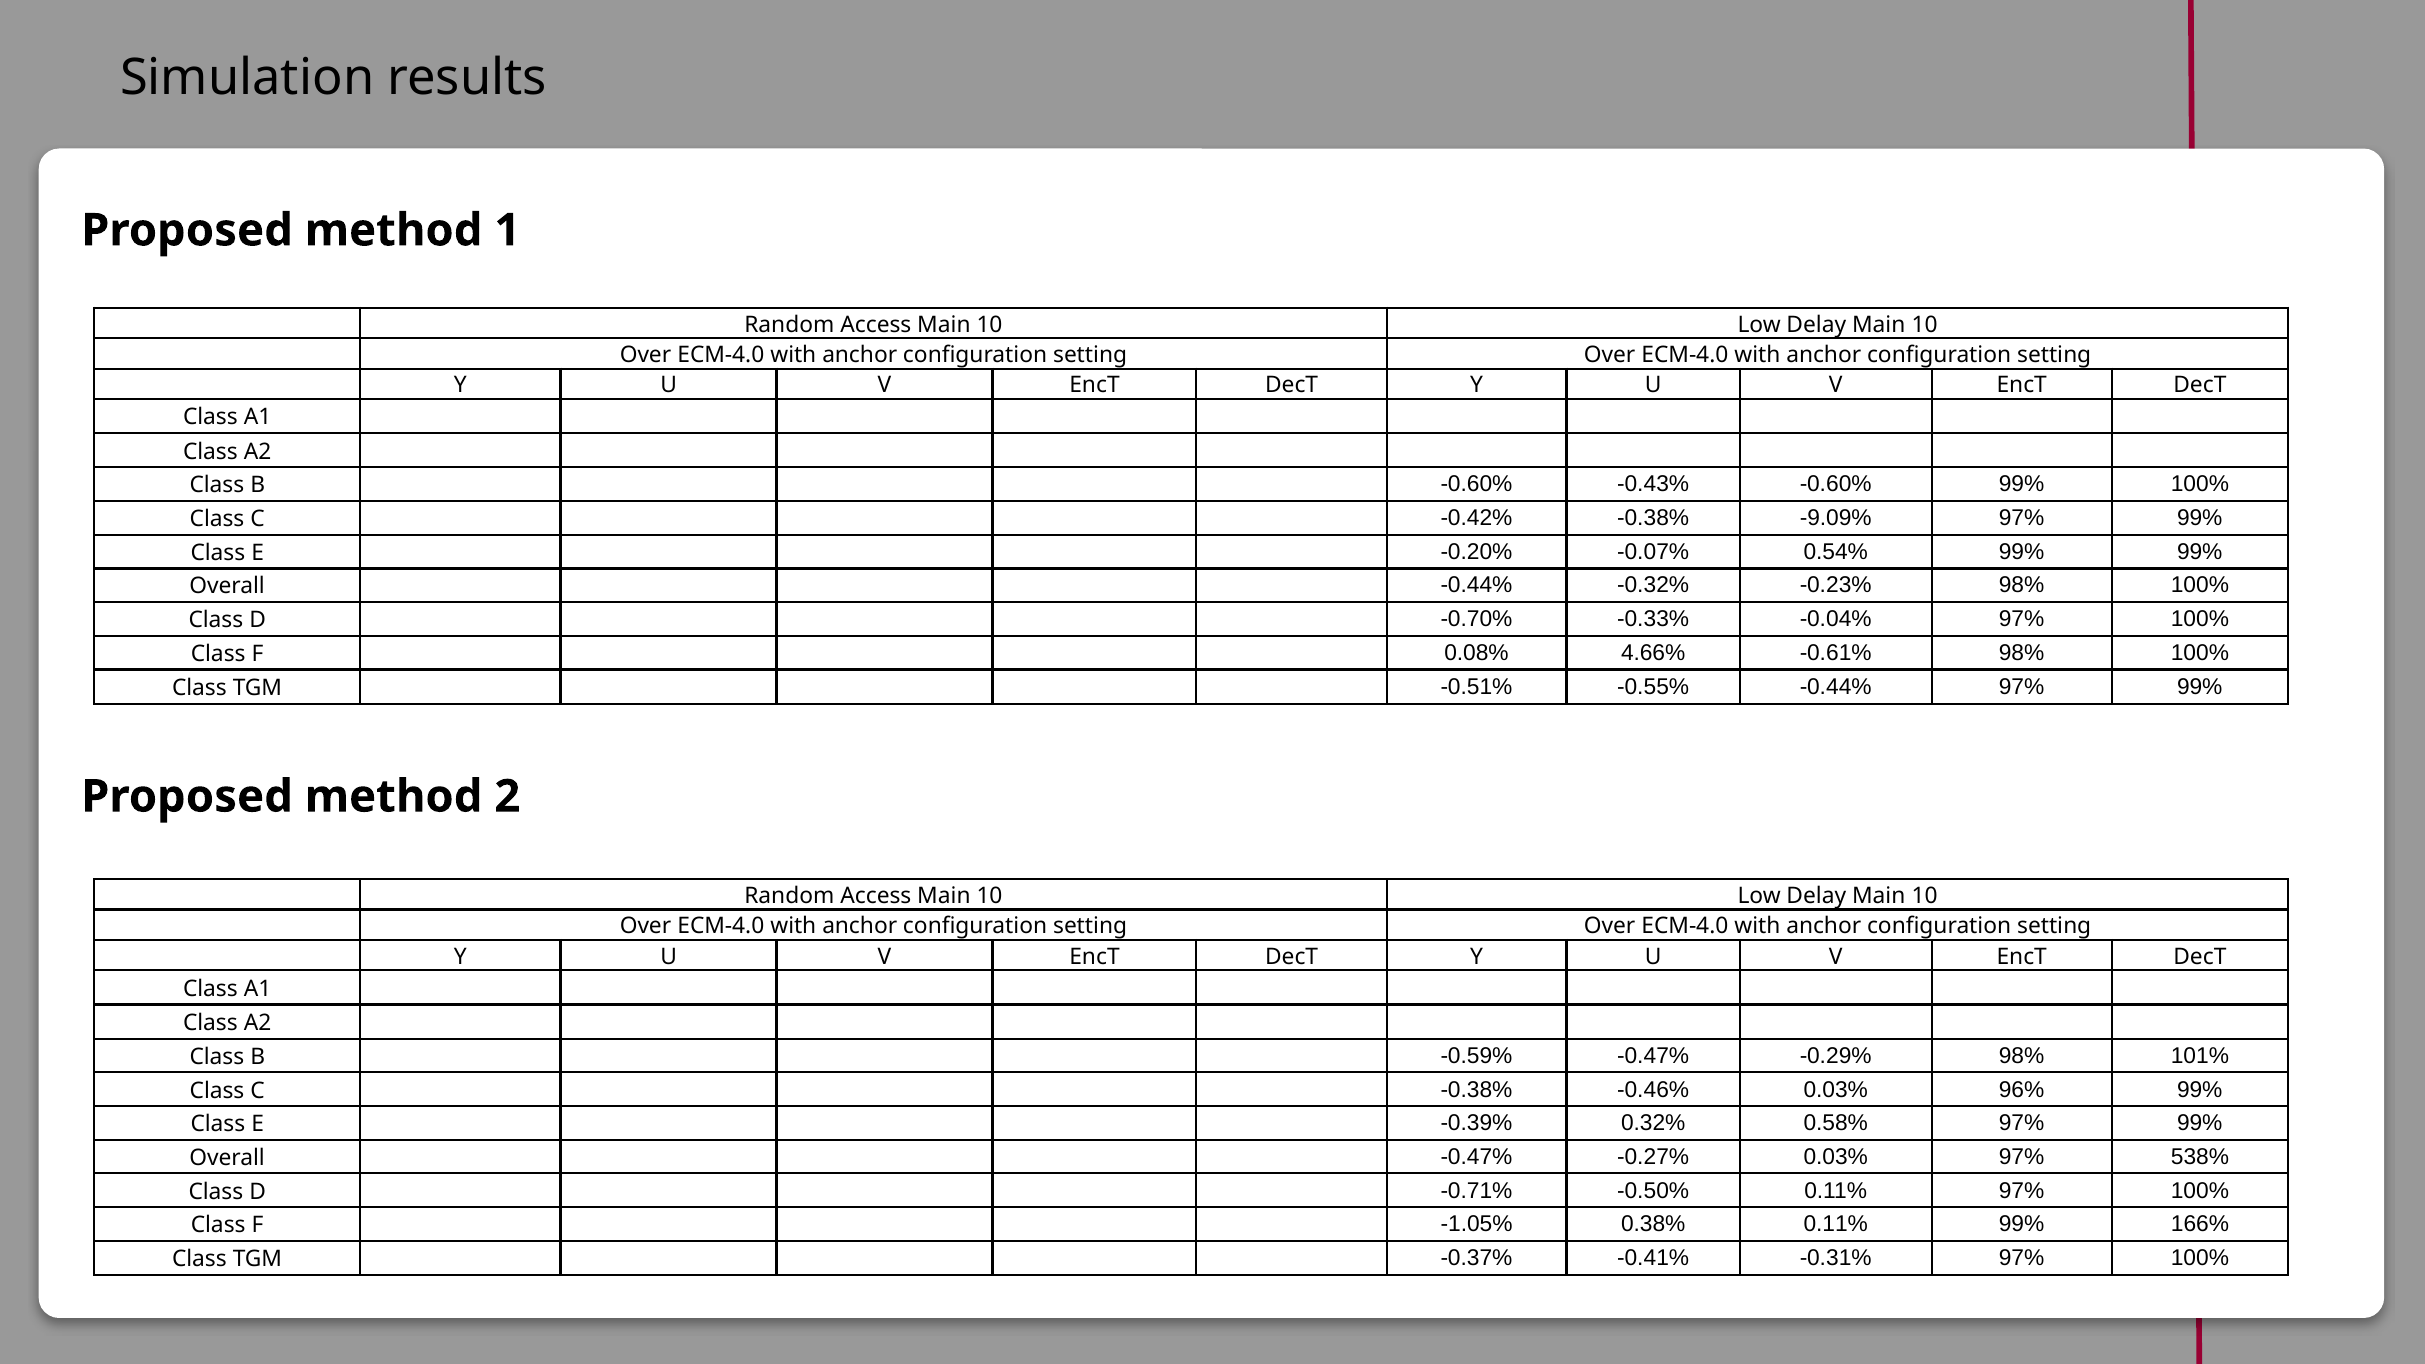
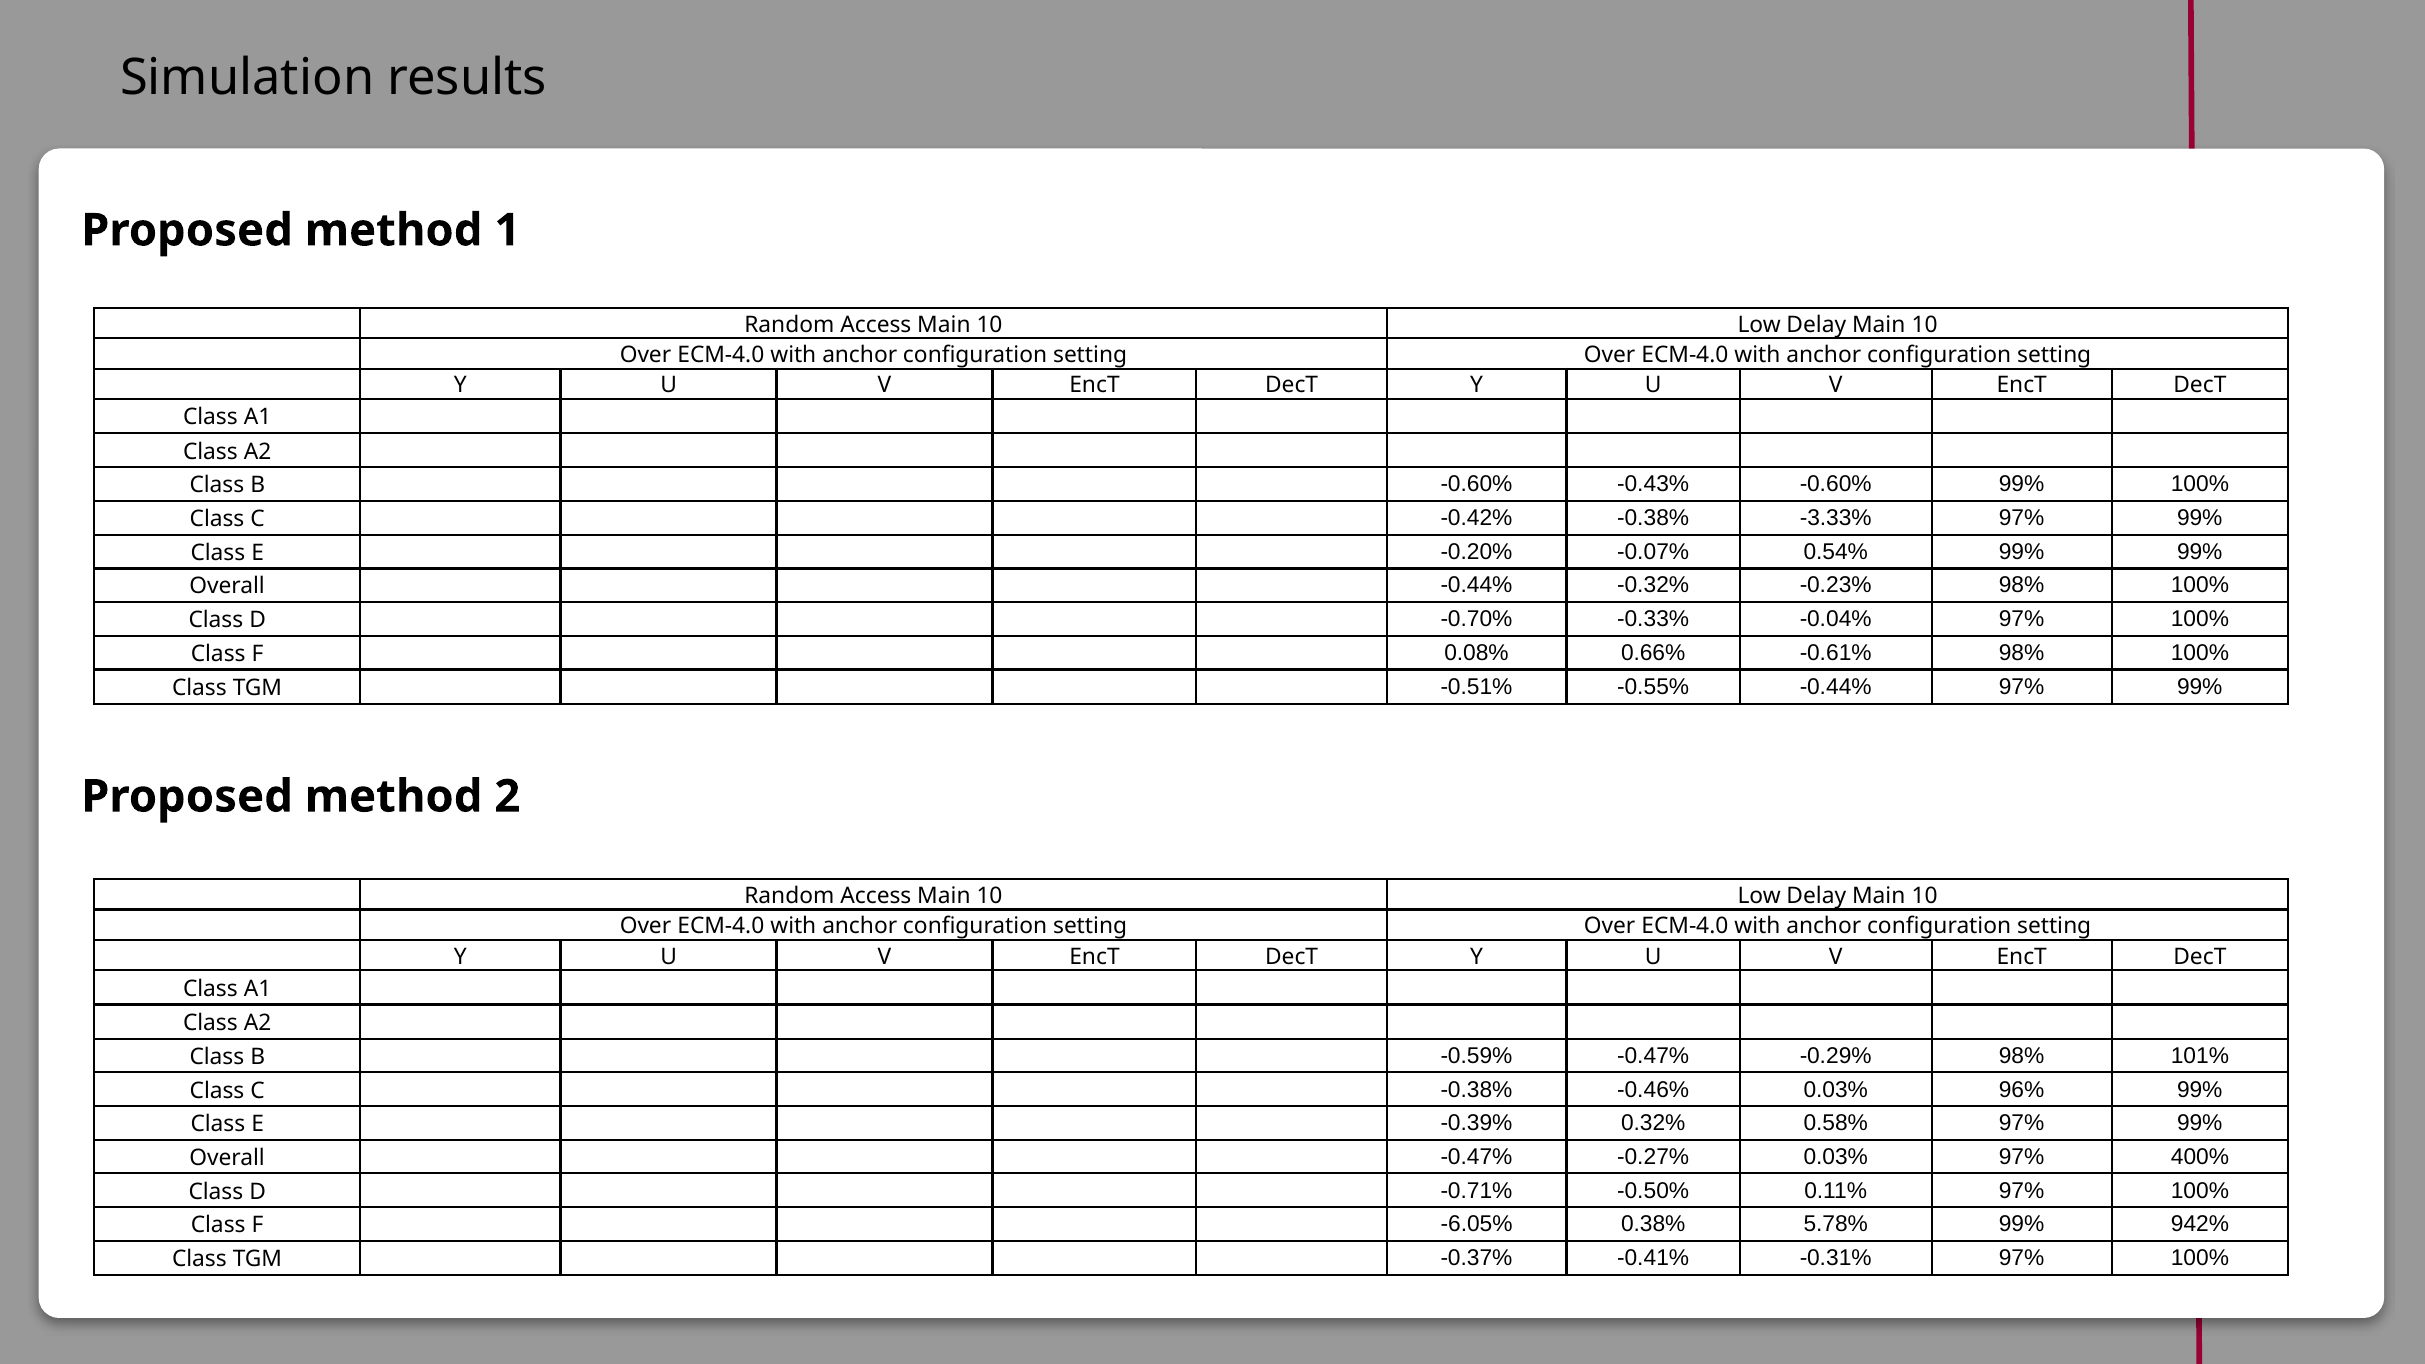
-9.09%: -9.09% -> -3.33% (1836, 518)
4.66%: 4.66% -> 0.66% (1653, 653)
538%: 538% -> 400% (2200, 1157)
-1.05%: -1.05% -> -6.05% (1477, 1224)
0.38% 0.11%: 0.11% -> 5.78% (1836, 1224)
166%: 166% -> 942% (2200, 1224)
